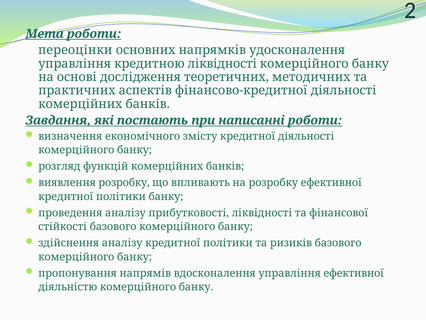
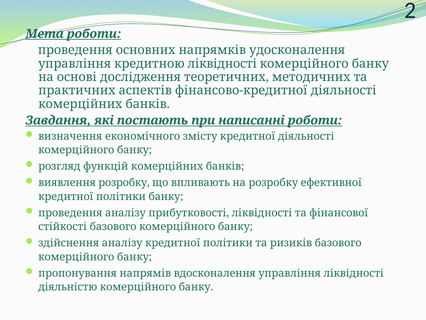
переоцінки: переоцінки -> проведення (75, 50)
управління ефективної: ефективної -> ліквідності (354, 273)
